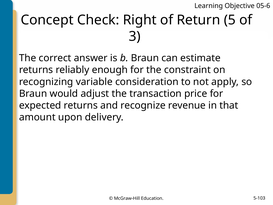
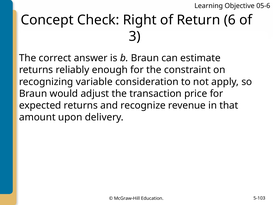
5: 5 -> 6 (230, 20)
